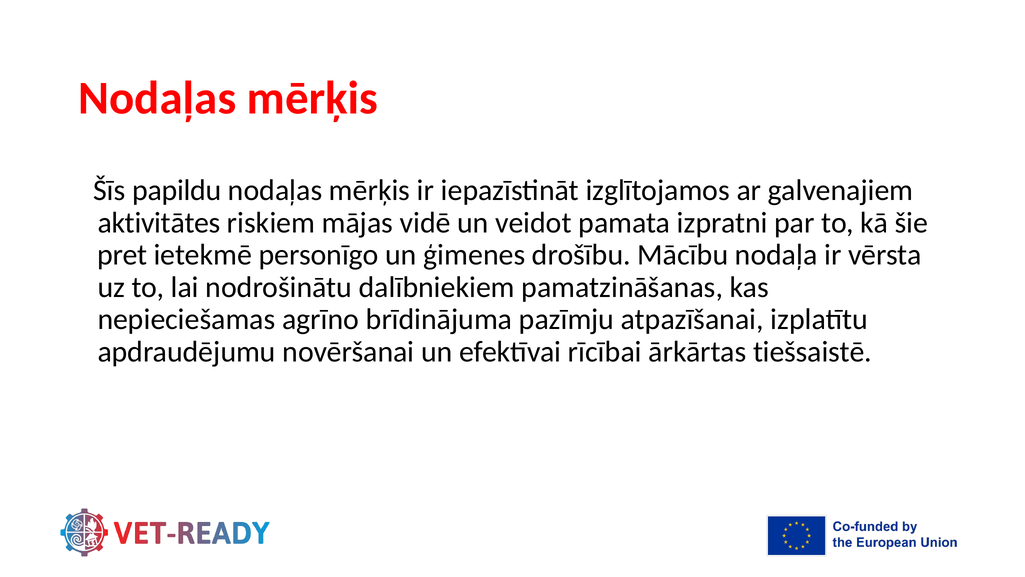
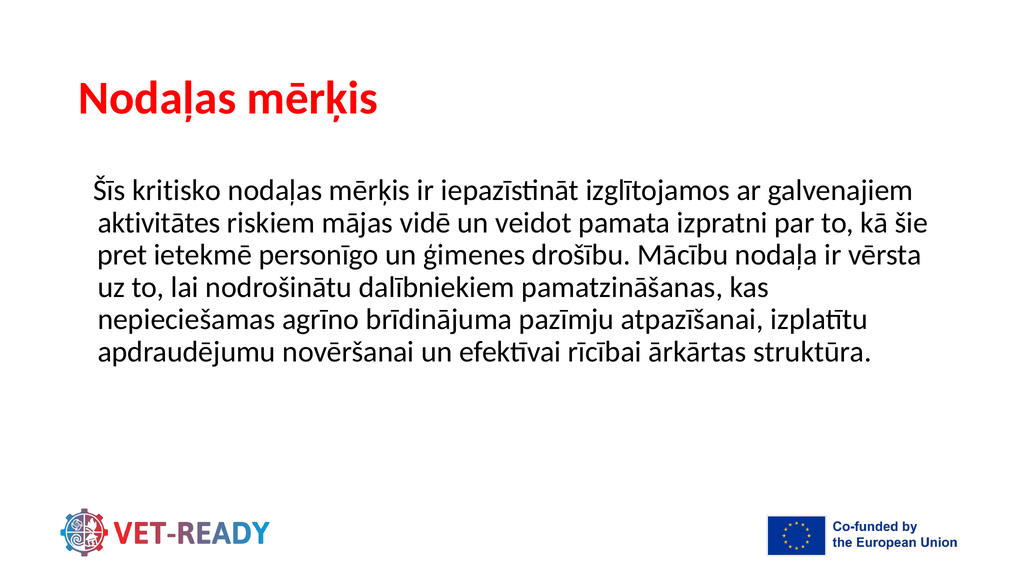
papildu: papildu -> kritisko (177, 190)
tiešsaistē: tiešsaistē -> struktūra (812, 351)
